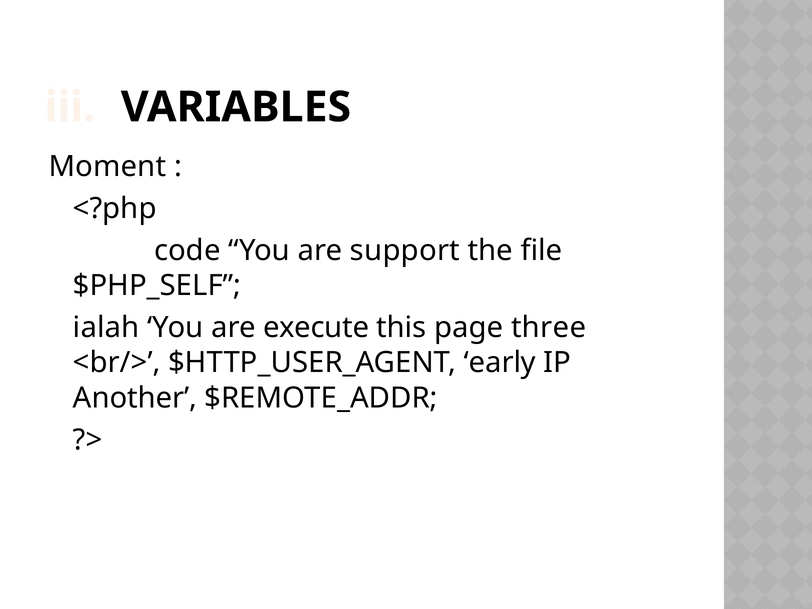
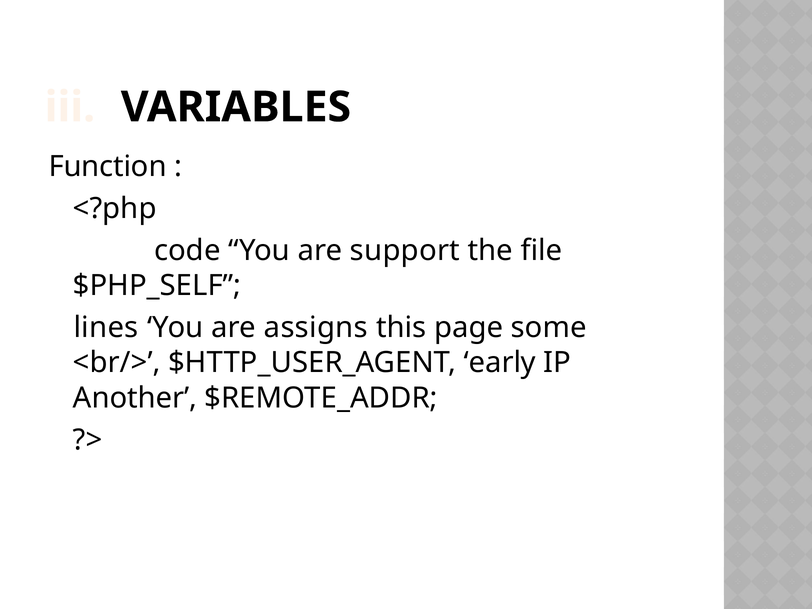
Moment: Moment -> Function (108, 167)
ialah: ialah -> lines (106, 328)
execute: execute -> assigns (316, 328)
three: three -> some (549, 328)
